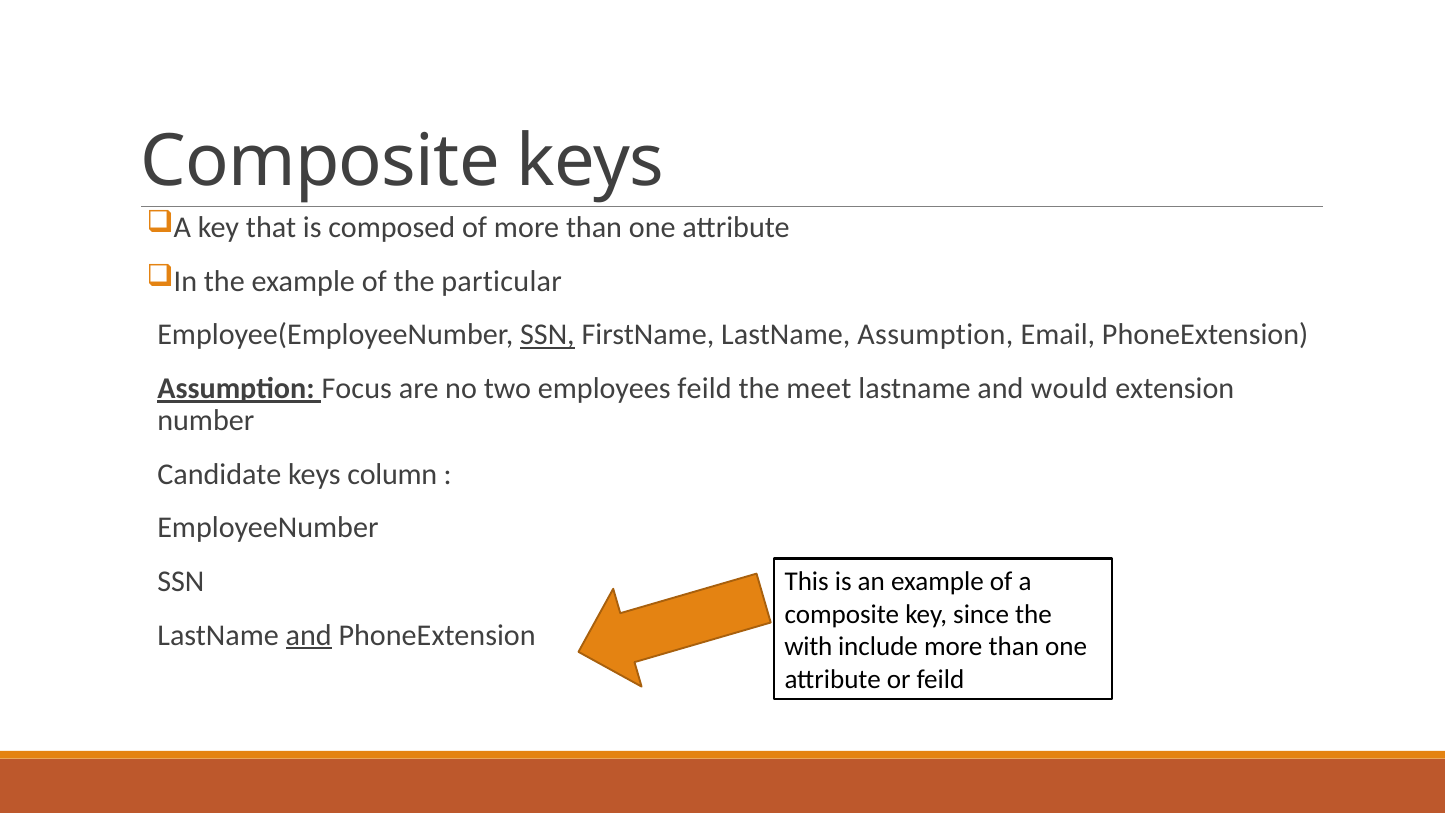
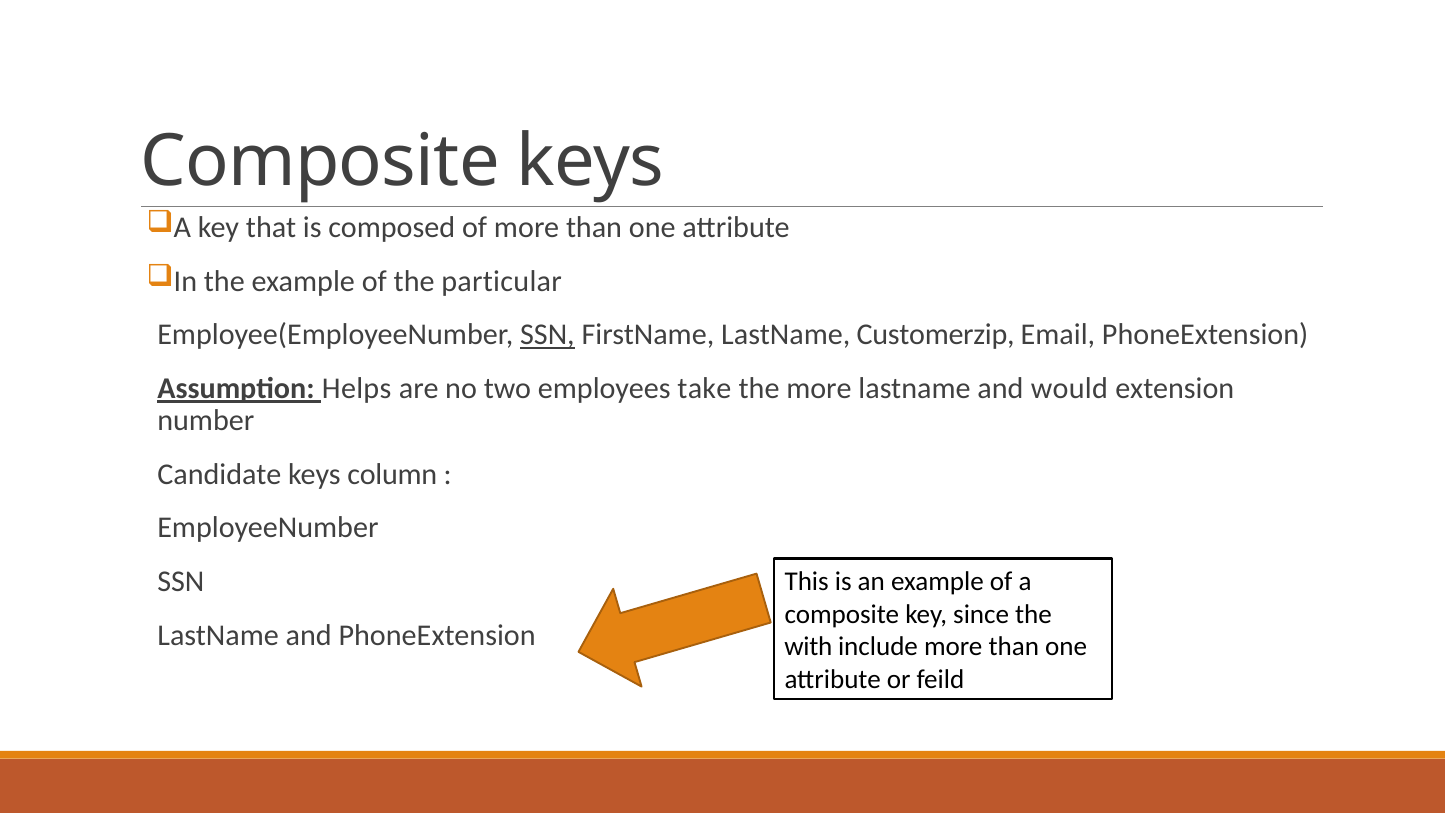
LastName Assumption: Assumption -> Customerzip (936, 335)
Focus: Focus -> Helps (357, 388)
employees feild: feild -> take (704, 388)
the meet: meet -> more (819, 388)
and underline: present -> none (309, 635)
